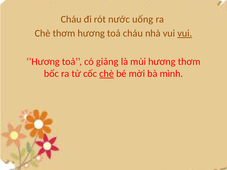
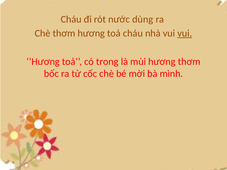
uống: uống -> dùng (143, 19)
giảng: giảng -> trong (107, 62)
chè underline: present -> none (107, 74)
